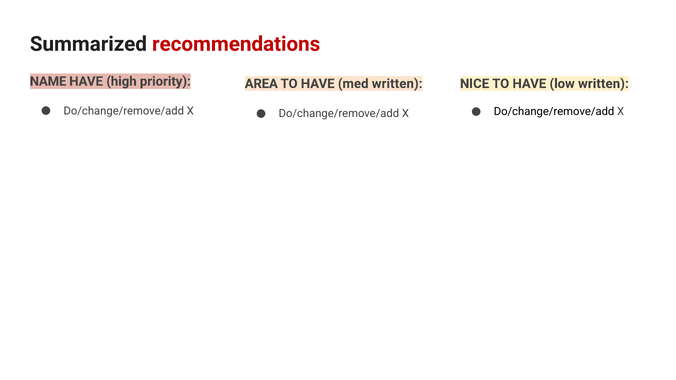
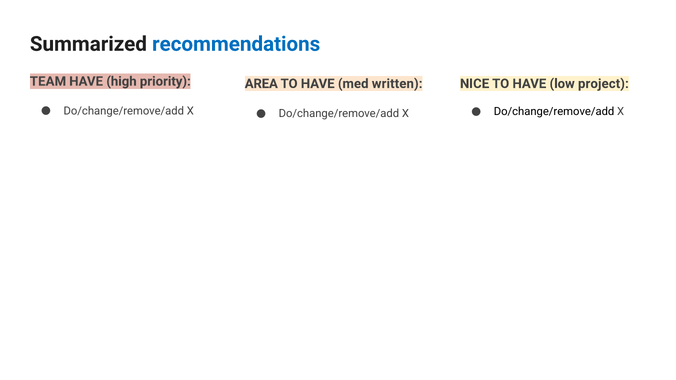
recommendations colour: red -> blue (236, 44)
NAME: NAME -> TEAM (48, 81)
low written: written -> project (603, 84)
